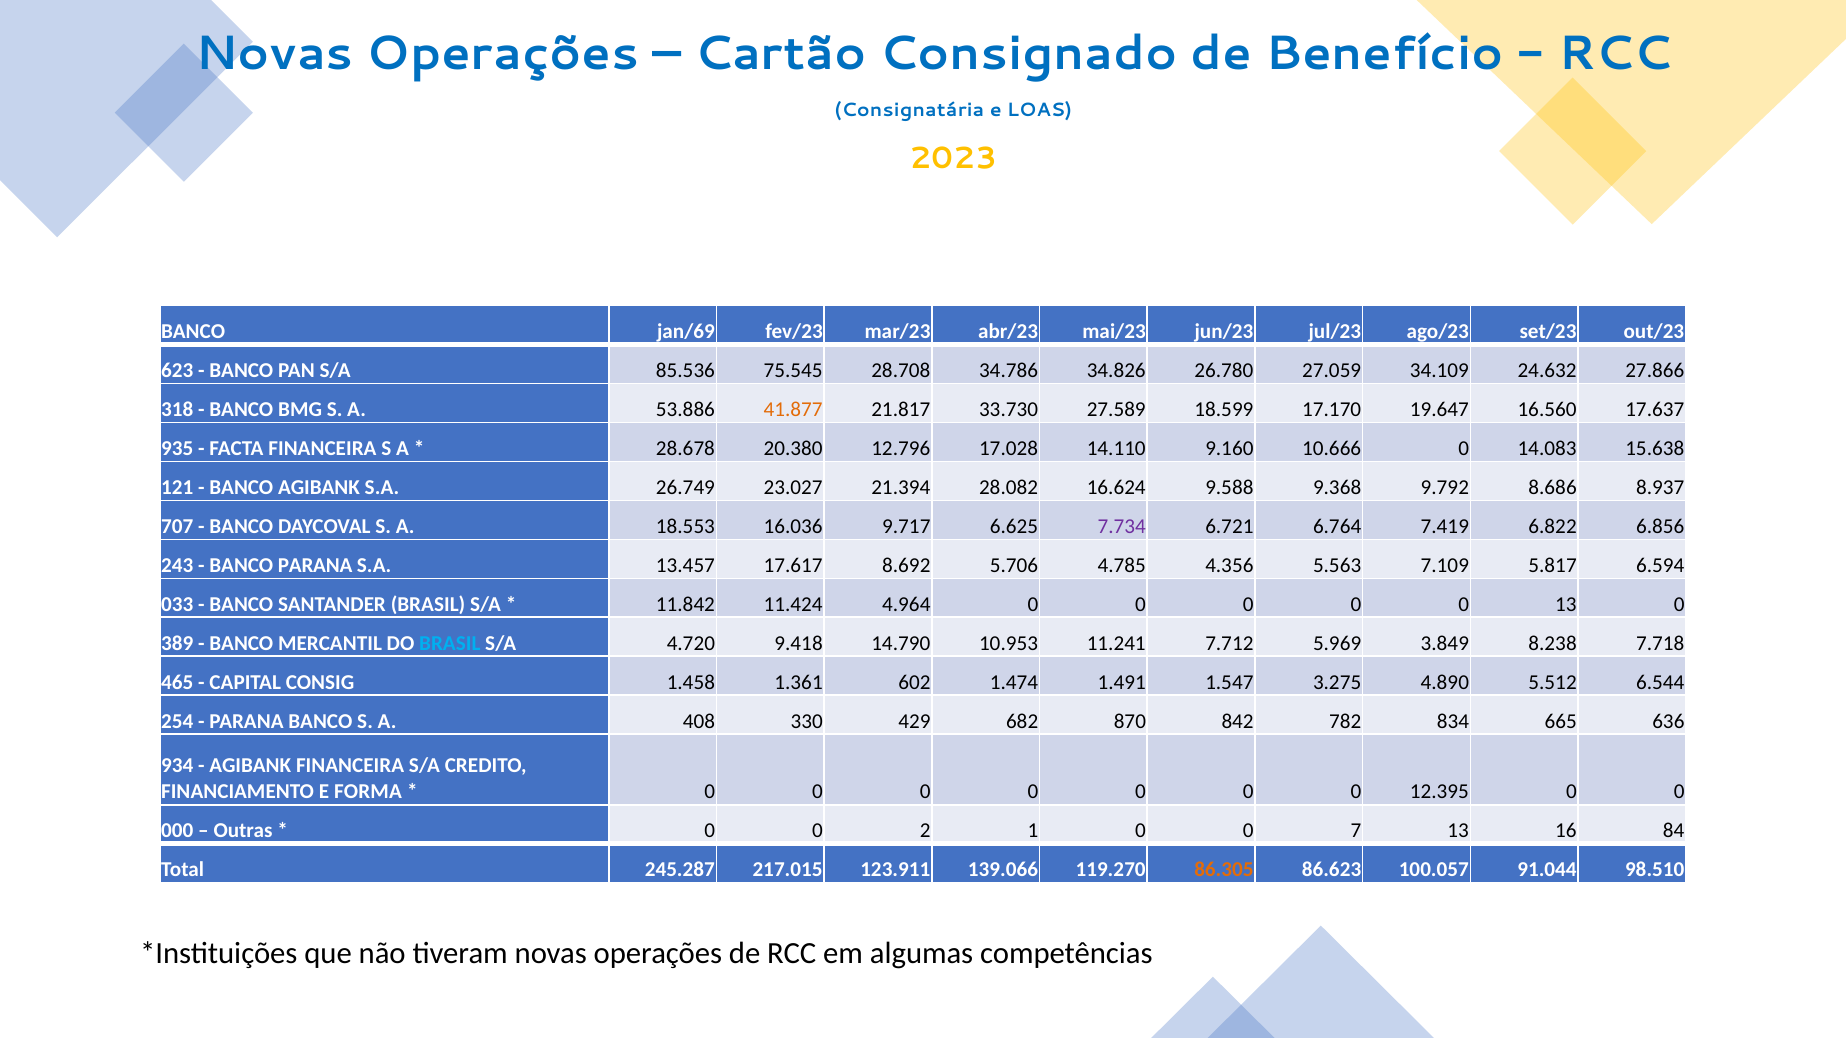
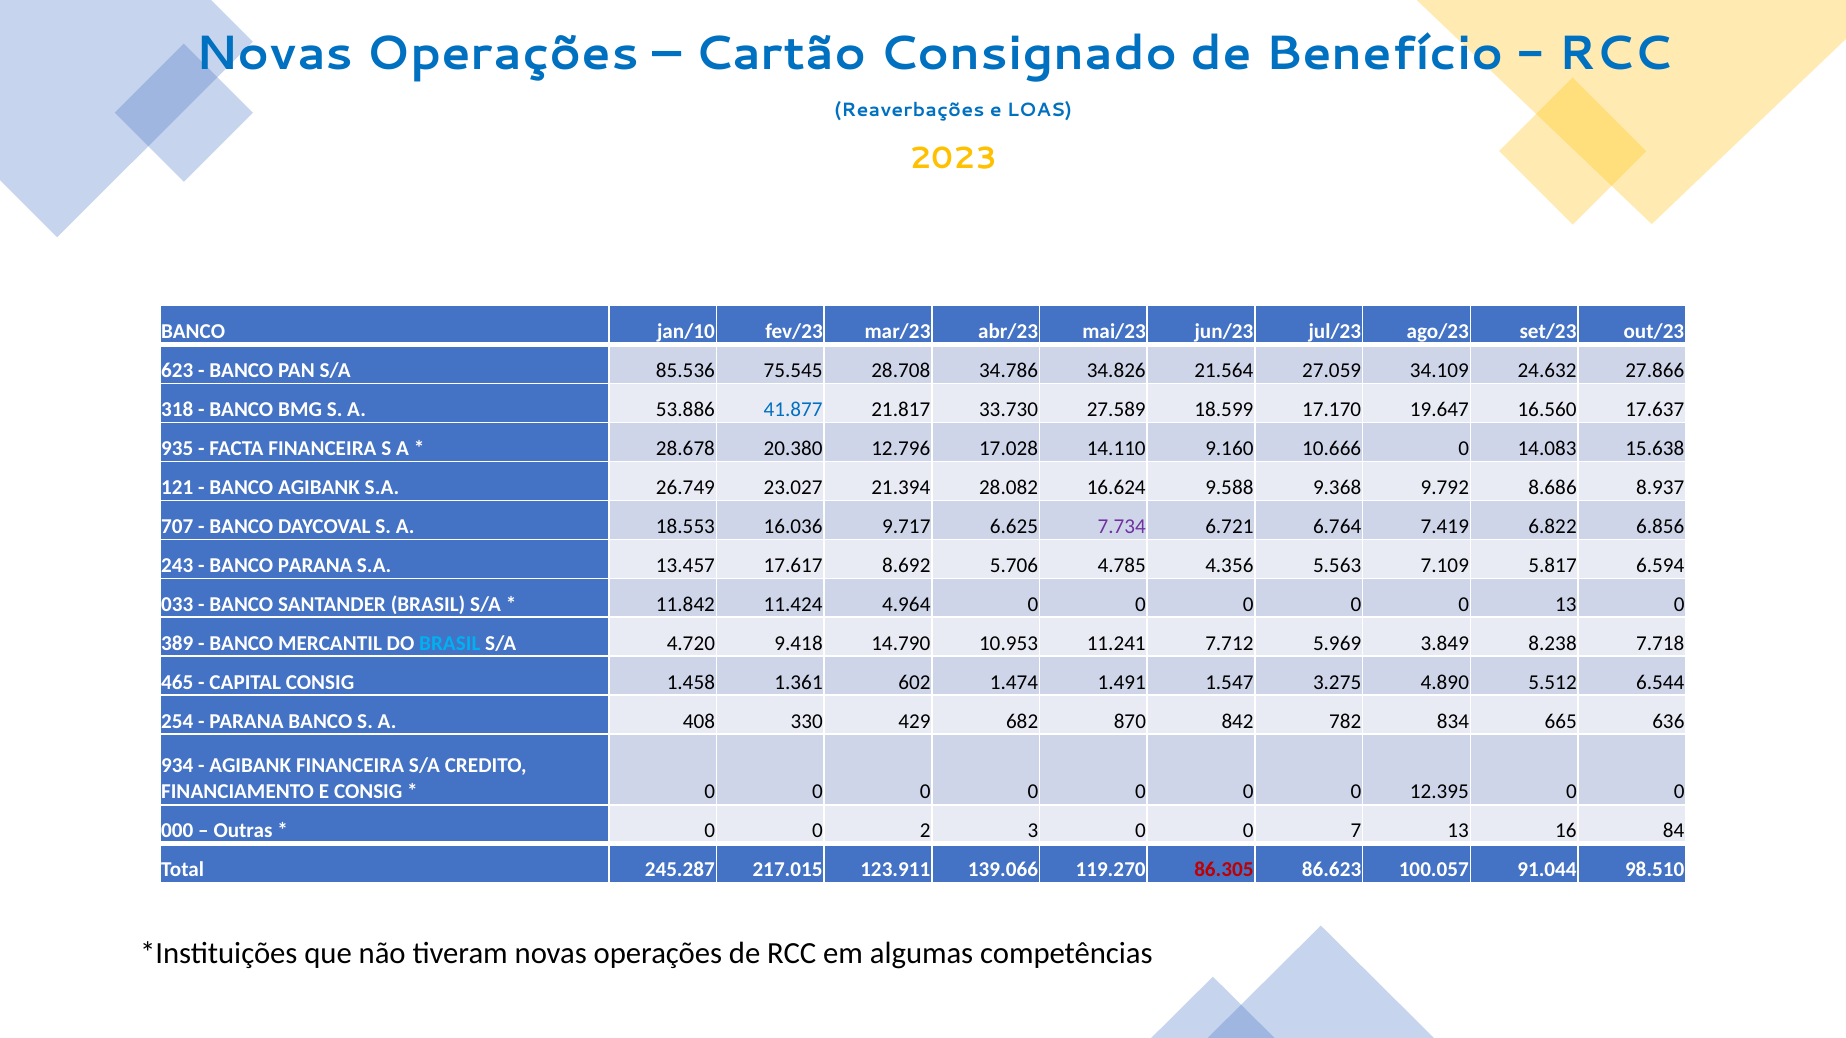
Consignatária: Consignatária -> Reaverbações (909, 110)
jan/69: jan/69 -> jan/10 (686, 332)
26.780: 26.780 -> 21.564 (1224, 371)
41.877 colour: orange -> blue (793, 410)
E FORMA: FORMA -> CONSIG (368, 792)
1: 1 -> 3 (1033, 831)
86.305 colour: orange -> red (1224, 870)
